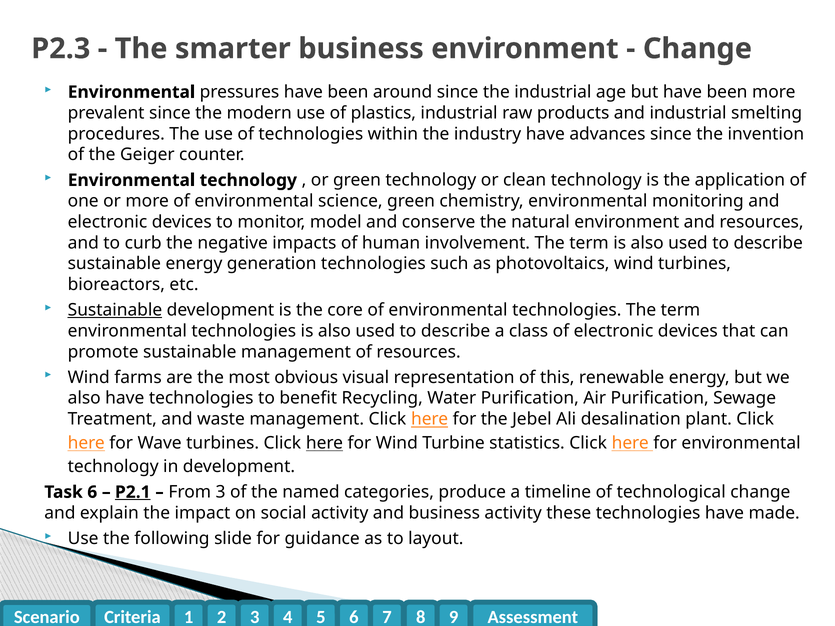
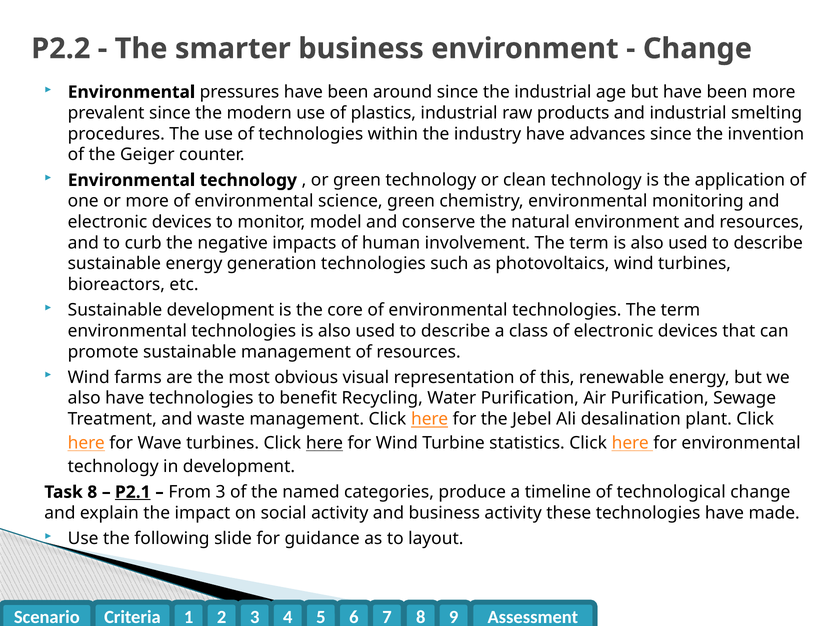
P2.3: P2.3 -> P2.2 (61, 49)
Sustainable underline: present -> none (115, 310)
Task 6: 6 -> 8 (92, 492)
